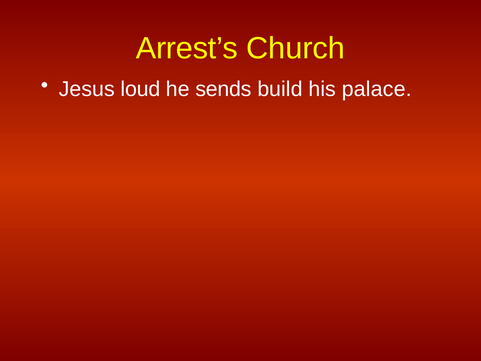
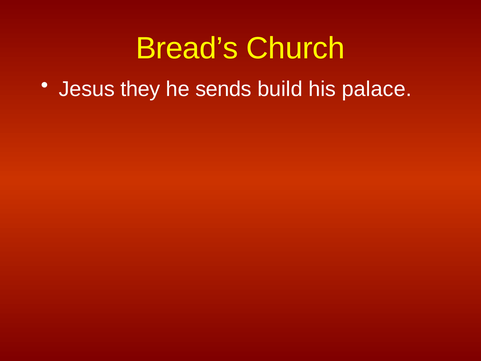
Arrest’s: Arrest’s -> Bread’s (187, 48)
loud: loud -> they (140, 89)
